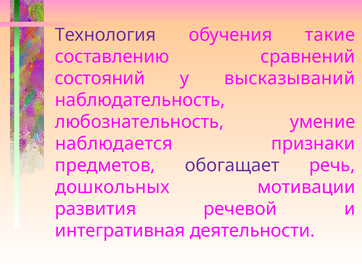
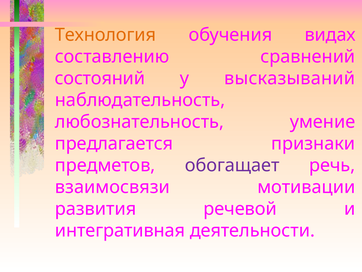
Технология colour: purple -> orange (105, 35)
такие: такие -> видах (330, 35)
наблюдается: наблюдается -> предлагается (114, 143)
дошкольных: дошкольных -> взаимосвязи (112, 187)
